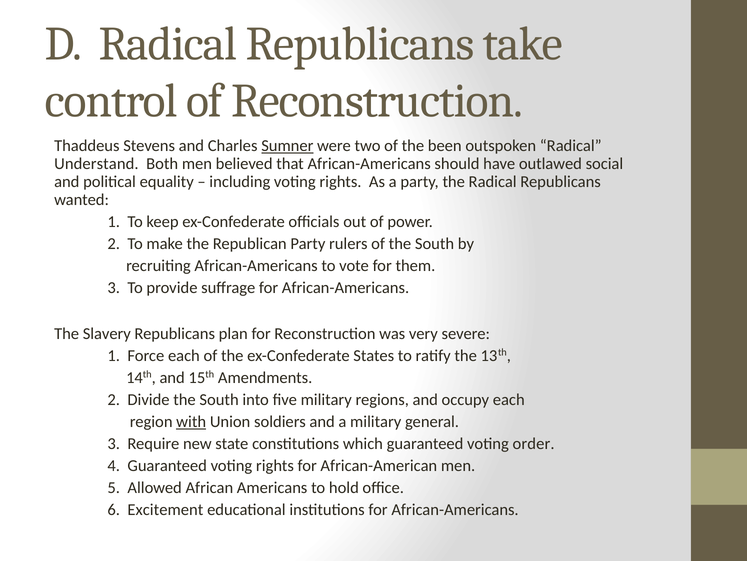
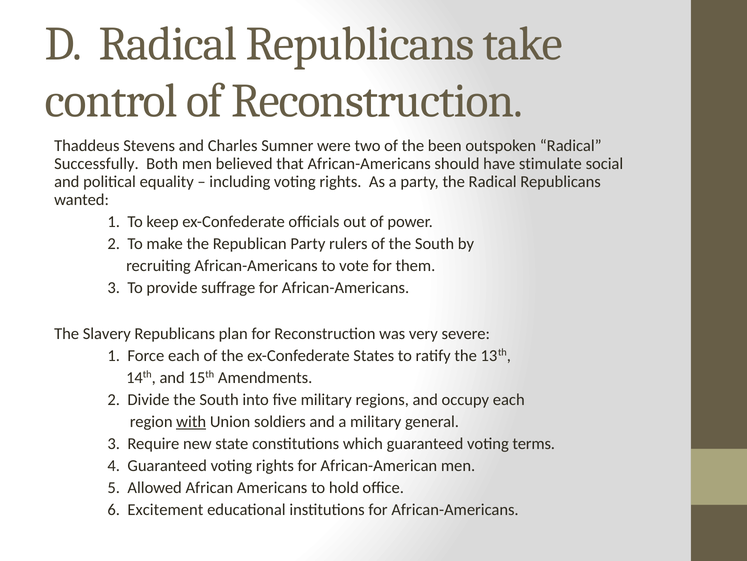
Sumner underline: present -> none (287, 146)
Understand: Understand -> Successfully (96, 163)
outlawed: outlawed -> stimulate (550, 163)
order: order -> terms (534, 443)
